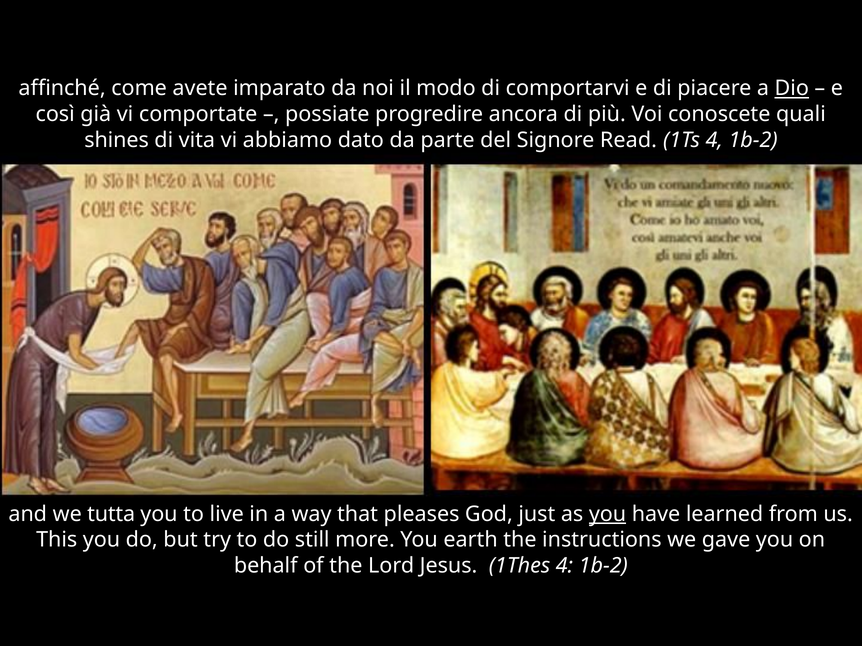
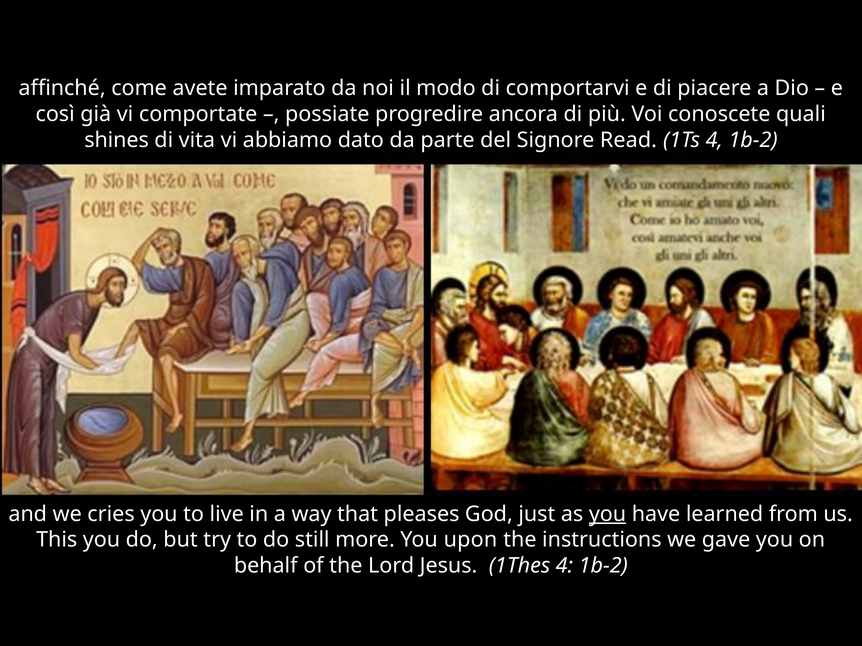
Dio underline: present -> none (792, 88)
tutta: tutta -> cries (111, 514)
earth: earth -> upon (470, 540)
